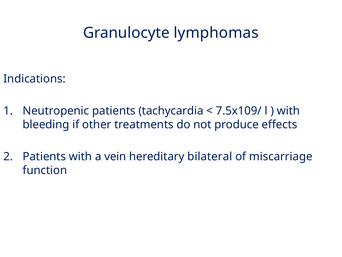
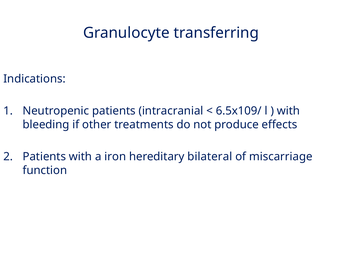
lymphomas: lymphomas -> transferring (216, 33)
tachycardia: tachycardia -> intracranial (171, 111)
7.5x109/: 7.5x109/ -> 6.5x109/ (239, 111)
vein: vein -> iron (115, 156)
